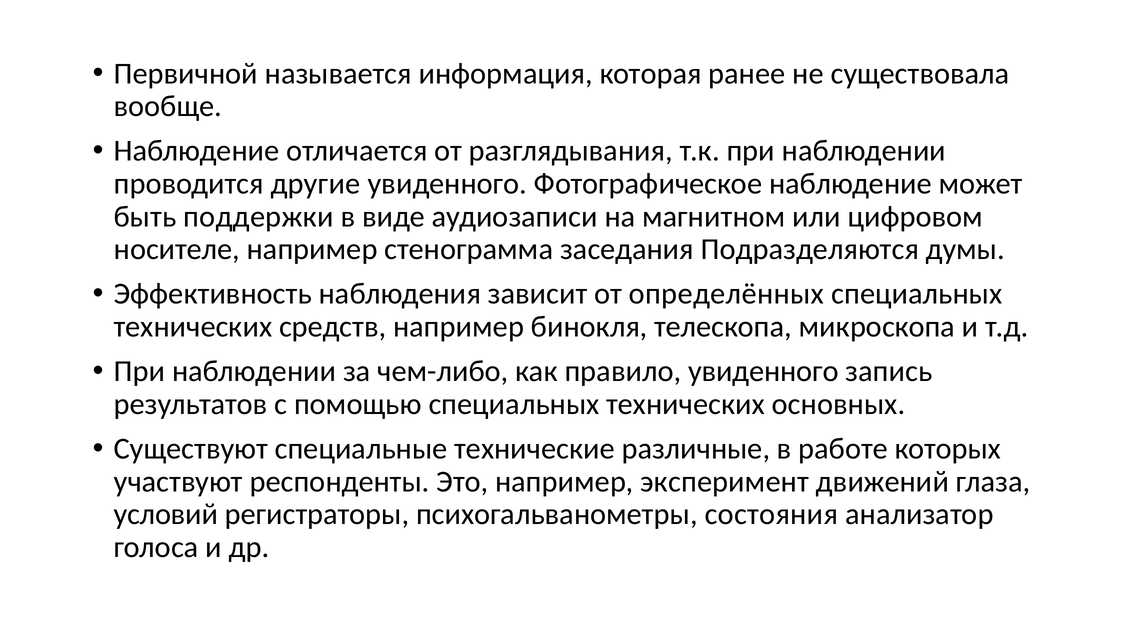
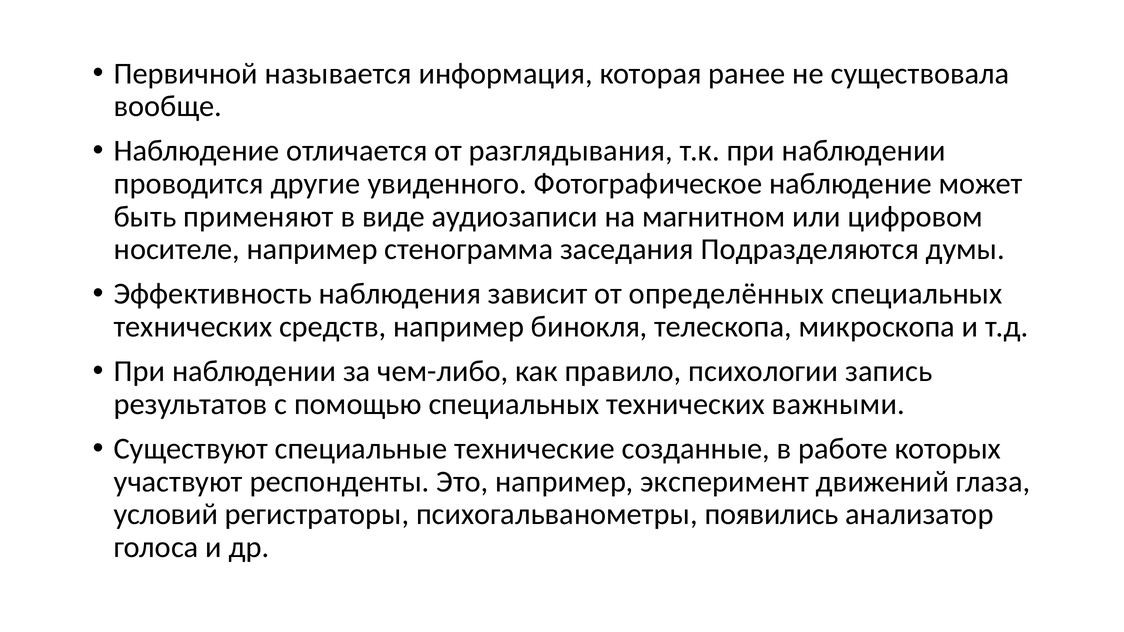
поддержки: поддержки -> применяют (258, 217)
правило увиденного: увиденного -> психологии (763, 371)
основных: основных -> важными (838, 404)
различные: различные -> созданные (696, 449)
состояния: состояния -> появились (772, 515)
